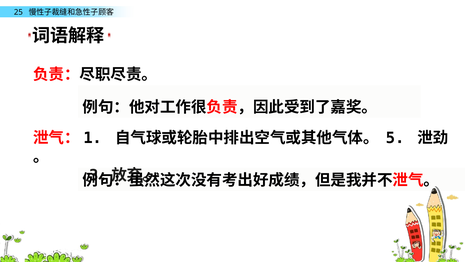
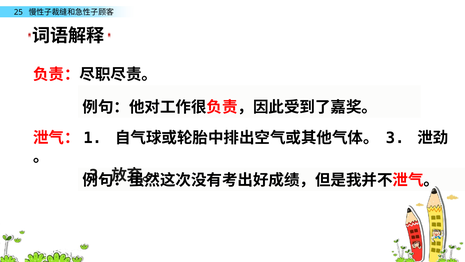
5: 5 -> 3 (395, 138)
